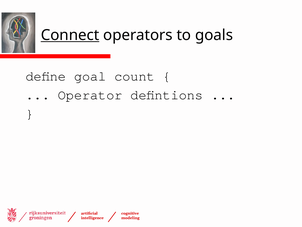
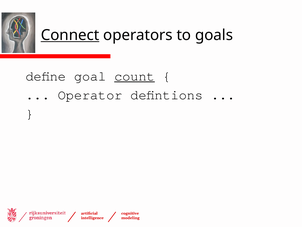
count underline: none -> present (134, 76)
